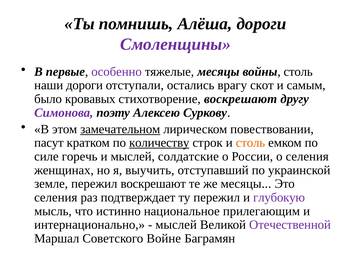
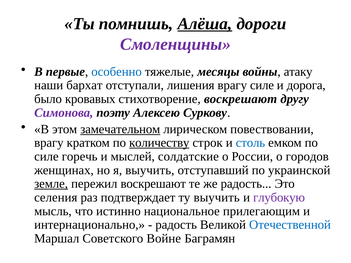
Алёша underline: none -> present (205, 24)
особенно colour: purple -> blue (117, 72)
войны столь: столь -> атаку (298, 72)
наши дороги: дороги -> бархат (84, 85)
остались: остались -> лишения (191, 85)
врагу скот: скот -> силе (262, 85)
самым: самым -> дорога (306, 85)
пасут: пасут -> врагу (49, 143)
столь colour: orange -> blue (250, 143)
о селения: селения -> городов (307, 157)
земле underline: none -> present (51, 184)
же месяцы: месяцы -> радость (246, 184)
ту пережил: пережил -> выучить (217, 198)
мыслей: мыслей -> радость (176, 225)
Отечественной colour: purple -> blue (290, 225)
